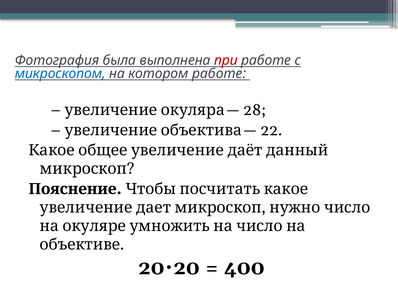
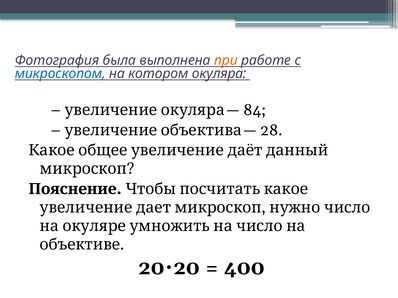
при colour: red -> orange (226, 60)
котором работе: работе -> окуляра (219, 74)
28: 28 -> 84 (255, 110)
22: 22 -> 28 (271, 130)
